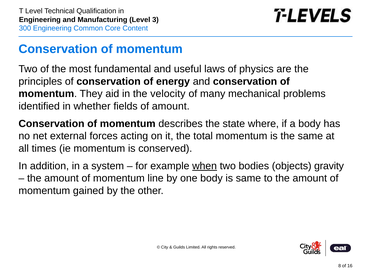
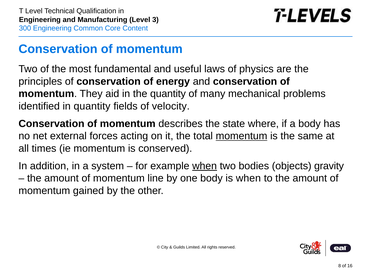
the velocity: velocity -> quantity (168, 94)
in whether: whether -> quantity (92, 106)
of amount: amount -> velocity (171, 106)
momentum underline: none -> present (242, 136)
is same: same -> when (248, 178)
